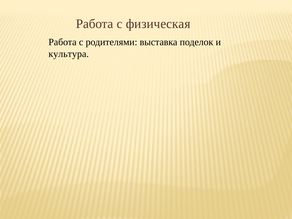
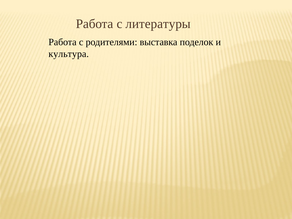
физическая: физическая -> литературы (158, 24)
